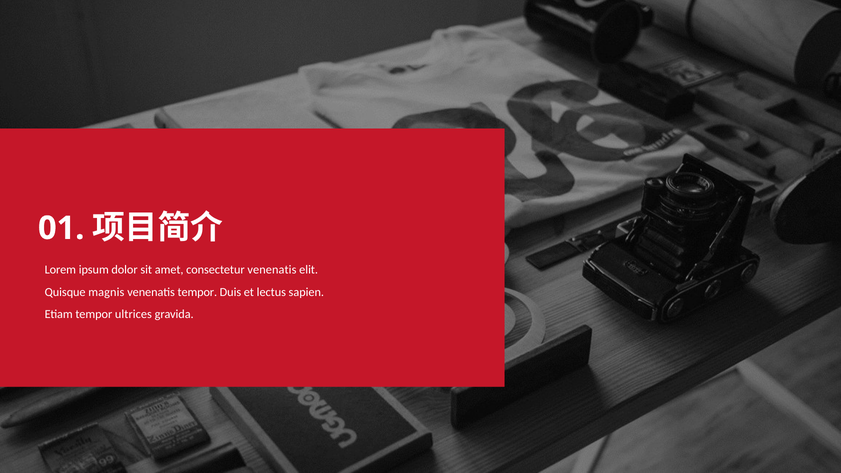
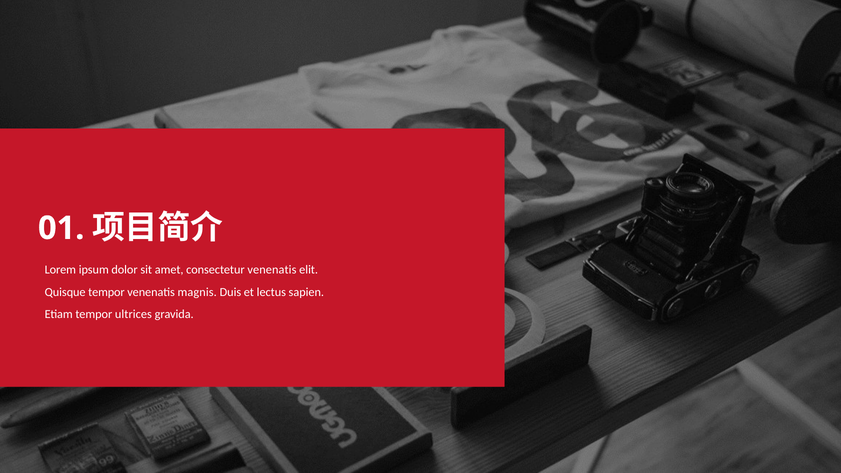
Quisque magnis: magnis -> tempor (106, 292)
venenatis tempor: tempor -> magnis (197, 292)
